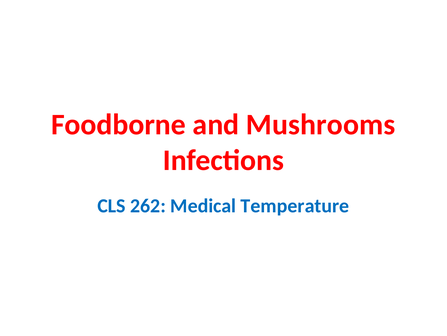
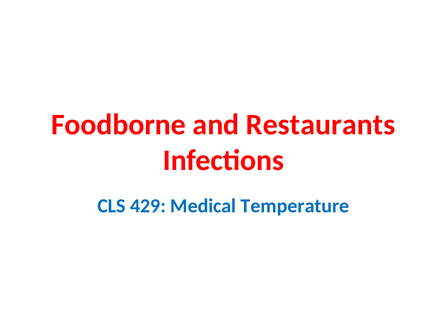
Mushrooms: Mushrooms -> Restaurants (321, 124)
262: 262 -> 429 (148, 206)
